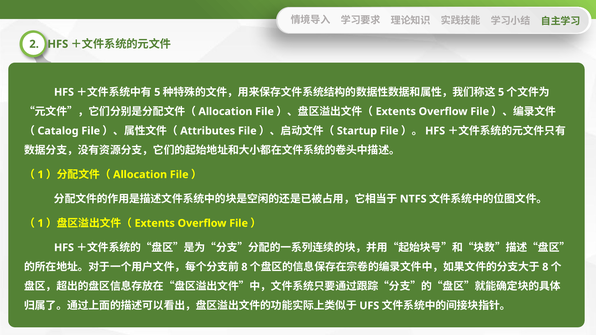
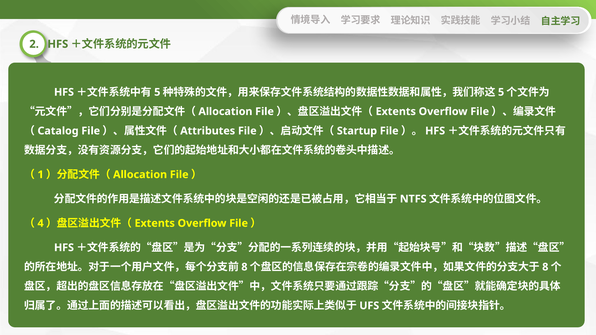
1: 1 -> 4 (41, 223)
